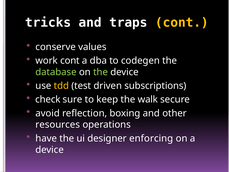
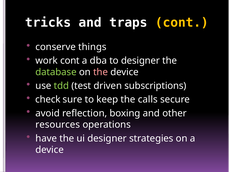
values: values -> things (92, 47)
to codegen: codegen -> designer (140, 61)
the colour: light green -> pink (101, 72)
tdd colour: yellow -> light green (61, 86)
walk: walk -> calls (148, 99)
enforcing: enforcing -> strategies (151, 138)
